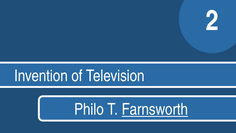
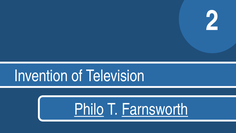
Philo underline: none -> present (89, 109)
